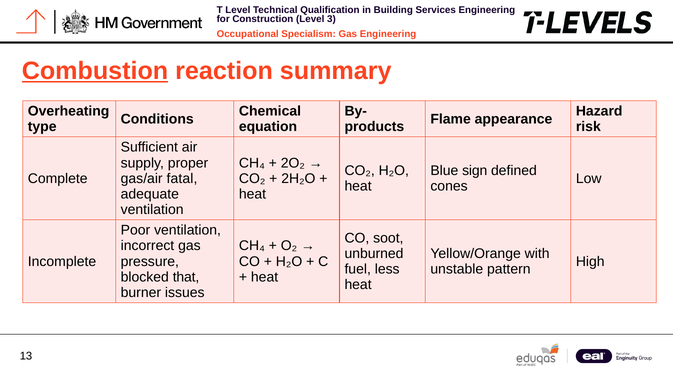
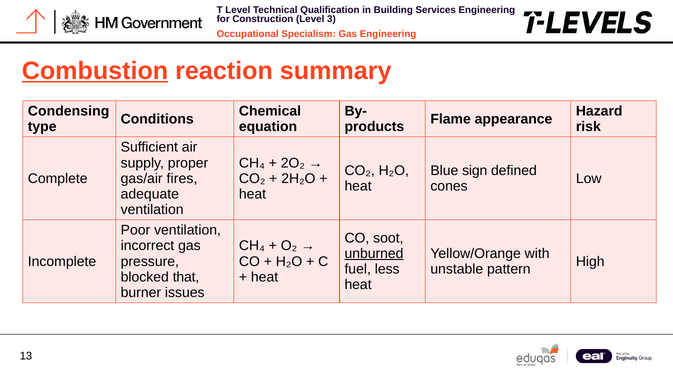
Overheating: Overheating -> Condensing (69, 111)
fatal: fatal -> fires (182, 179)
unburned underline: none -> present (374, 254)
